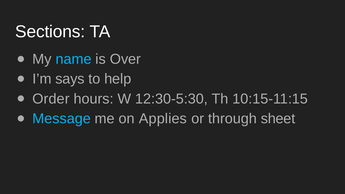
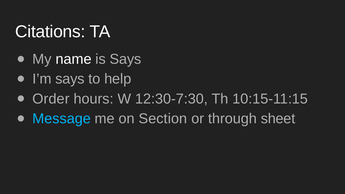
Sections: Sections -> Citations (50, 32)
name colour: light blue -> white (74, 59)
is Over: Over -> Says (125, 59)
12:30-5:30: 12:30-5:30 -> 12:30-7:30 (172, 99)
Applies: Applies -> Section (163, 119)
